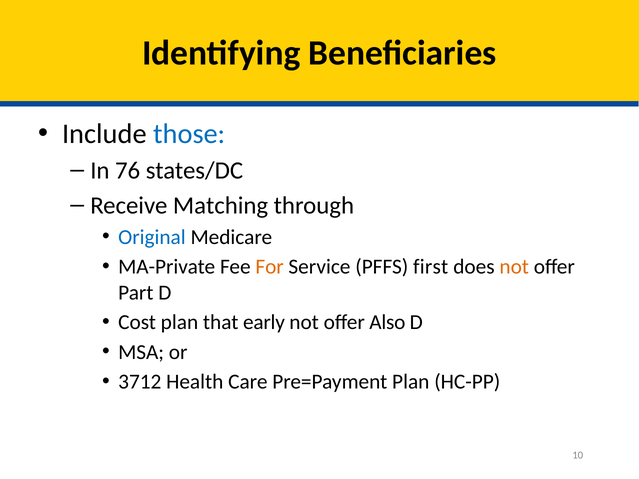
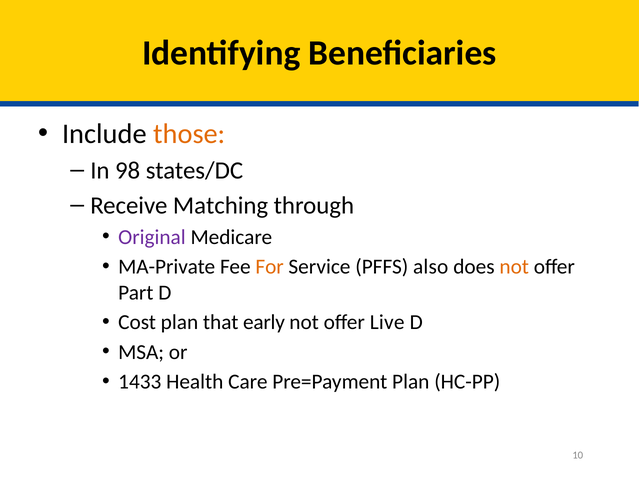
those colour: blue -> orange (189, 134)
76: 76 -> 98 (128, 171)
Original colour: blue -> purple (152, 237)
first: first -> also (431, 267)
Also: Also -> Live (387, 322)
3712: 3712 -> 1433 (140, 382)
